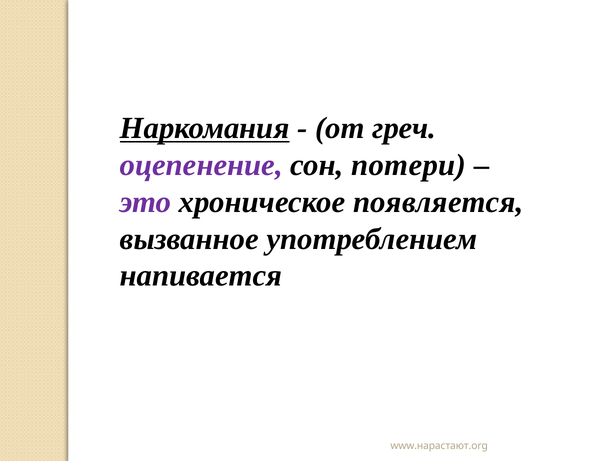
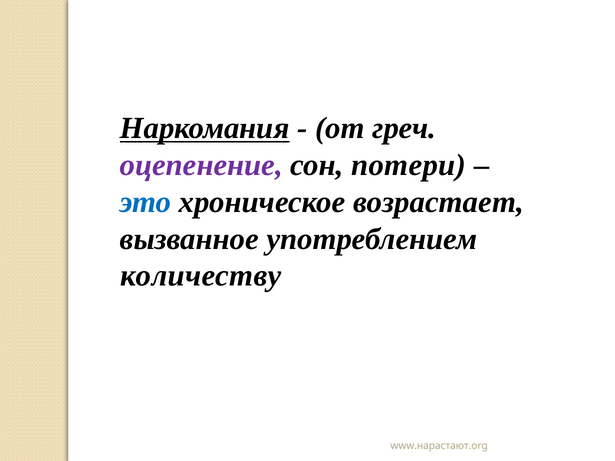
это colour: purple -> blue (146, 202)
появляется: появляется -> возрастает (438, 202)
напивается: напивается -> количеству (201, 276)
